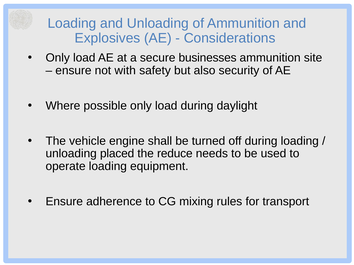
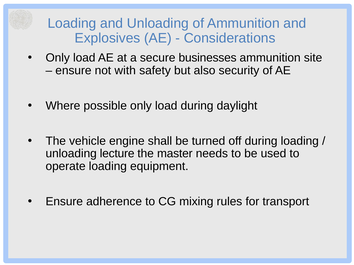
placed: placed -> lecture (117, 154)
reduce: reduce -> master (175, 154)
